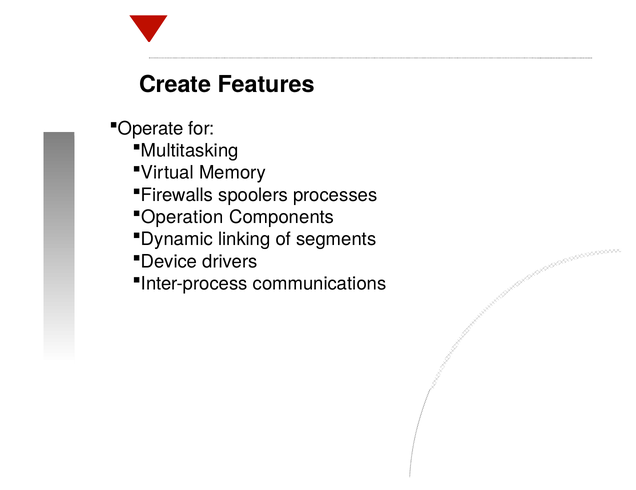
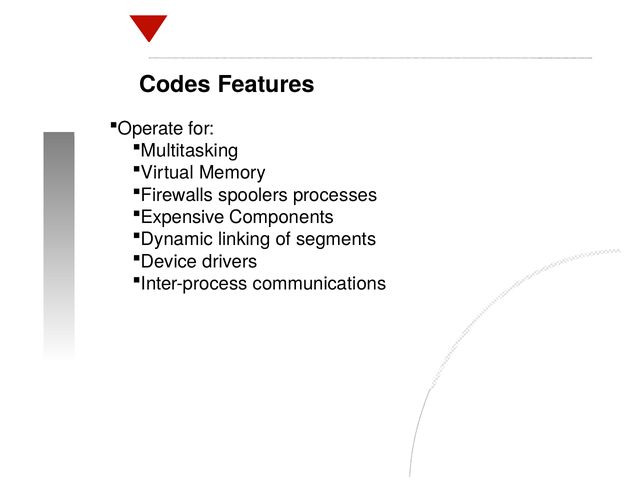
Create: Create -> Codes (175, 85)
Operation: Operation -> Expensive (183, 217)
